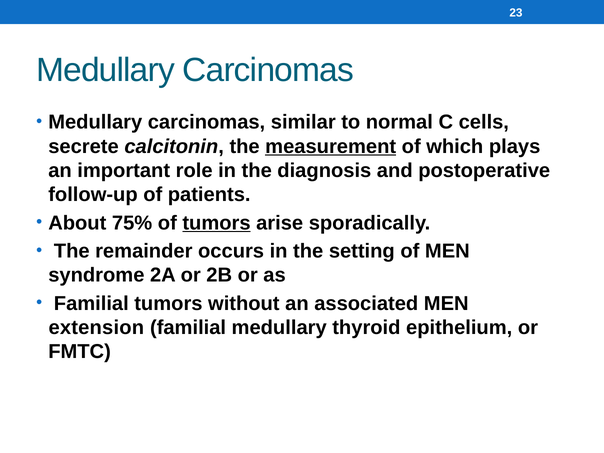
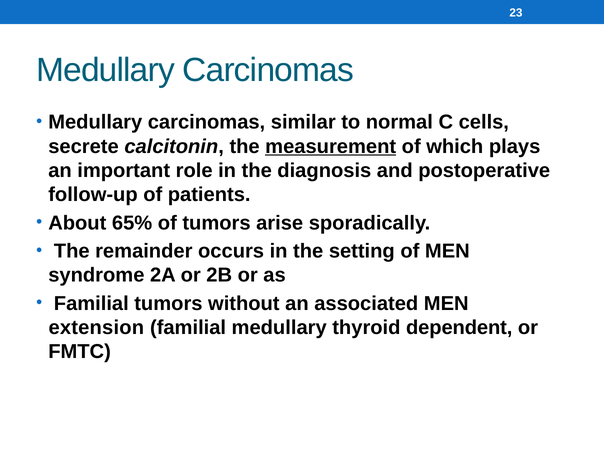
75%: 75% -> 65% (132, 223)
tumors underline: present -> none (217, 223)
epithelium: epithelium -> dependent (459, 328)
